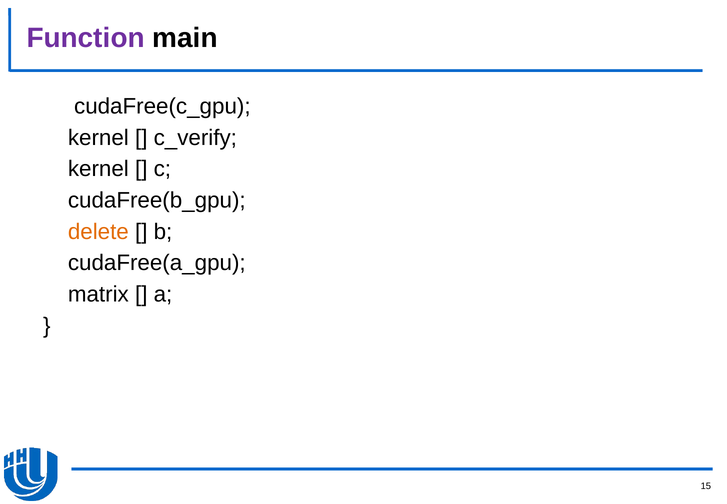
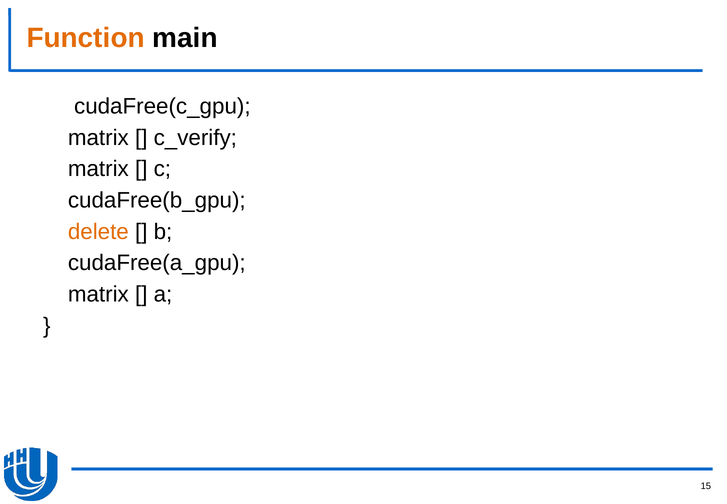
Function colour: purple -> orange (86, 38)
kernel: kernel -> matrix (98, 138)
kernel: kernel -> matrix (98, 169)
